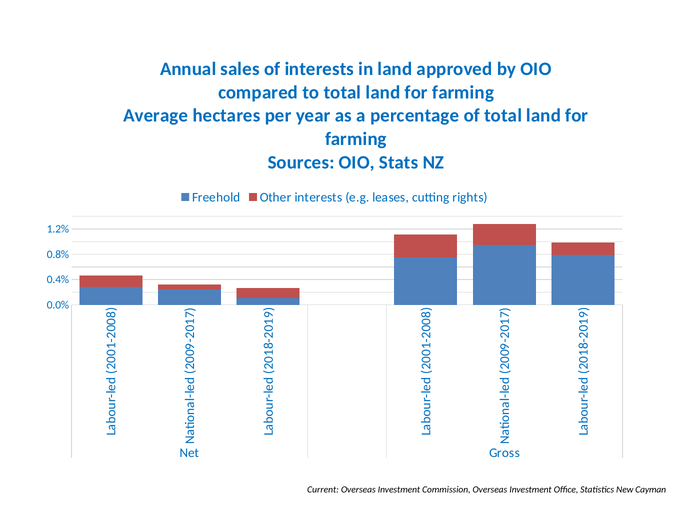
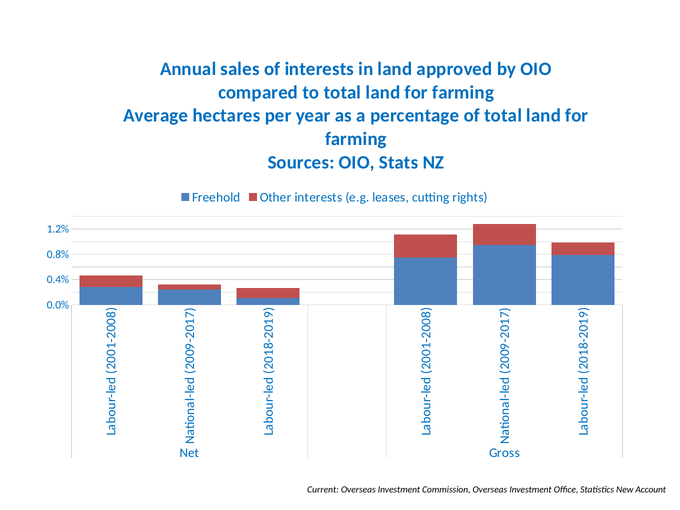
Cayman: Cayman -> Account (651, 490)
